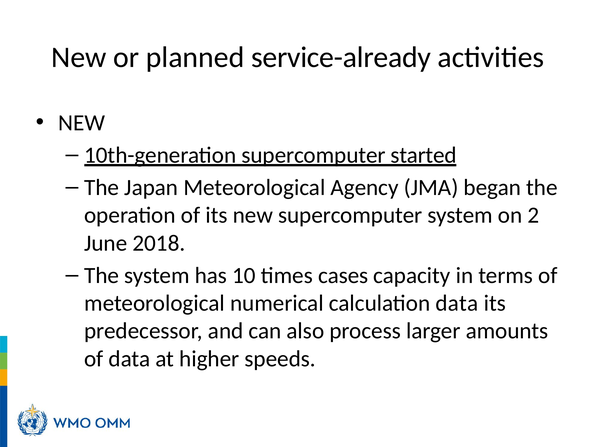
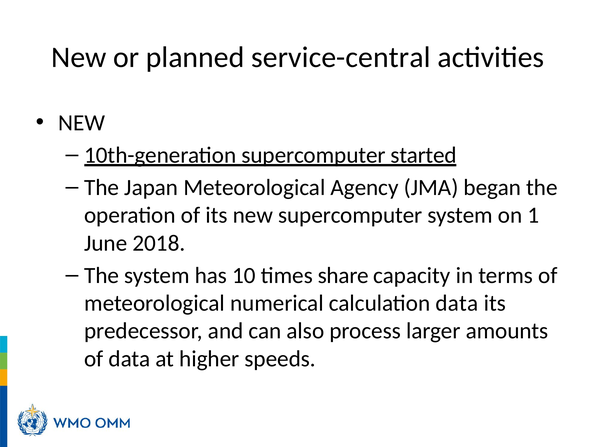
service-already: service-already -> service-central (341, 57)
2: 2 -> 1 (533, 215)
cases: cases -> share (343, 275)
